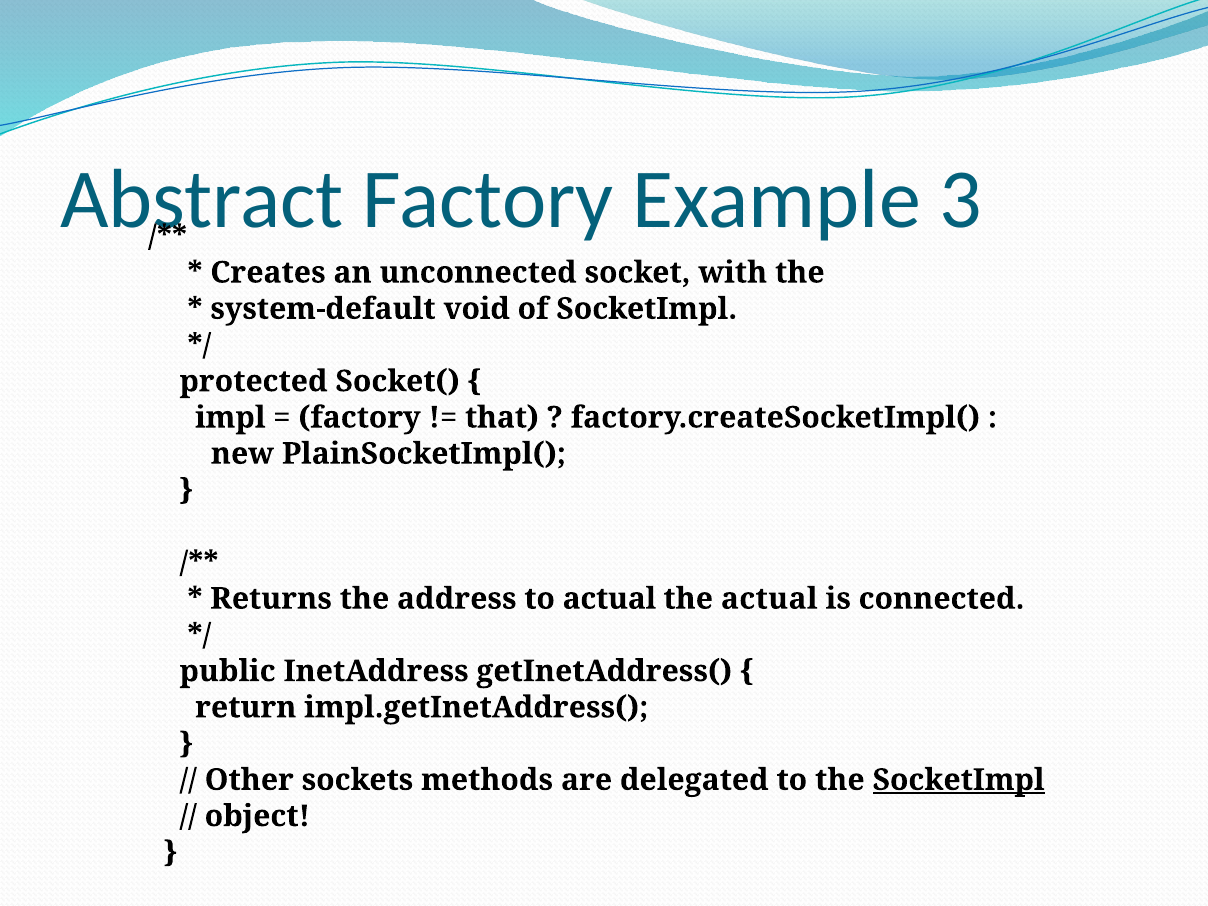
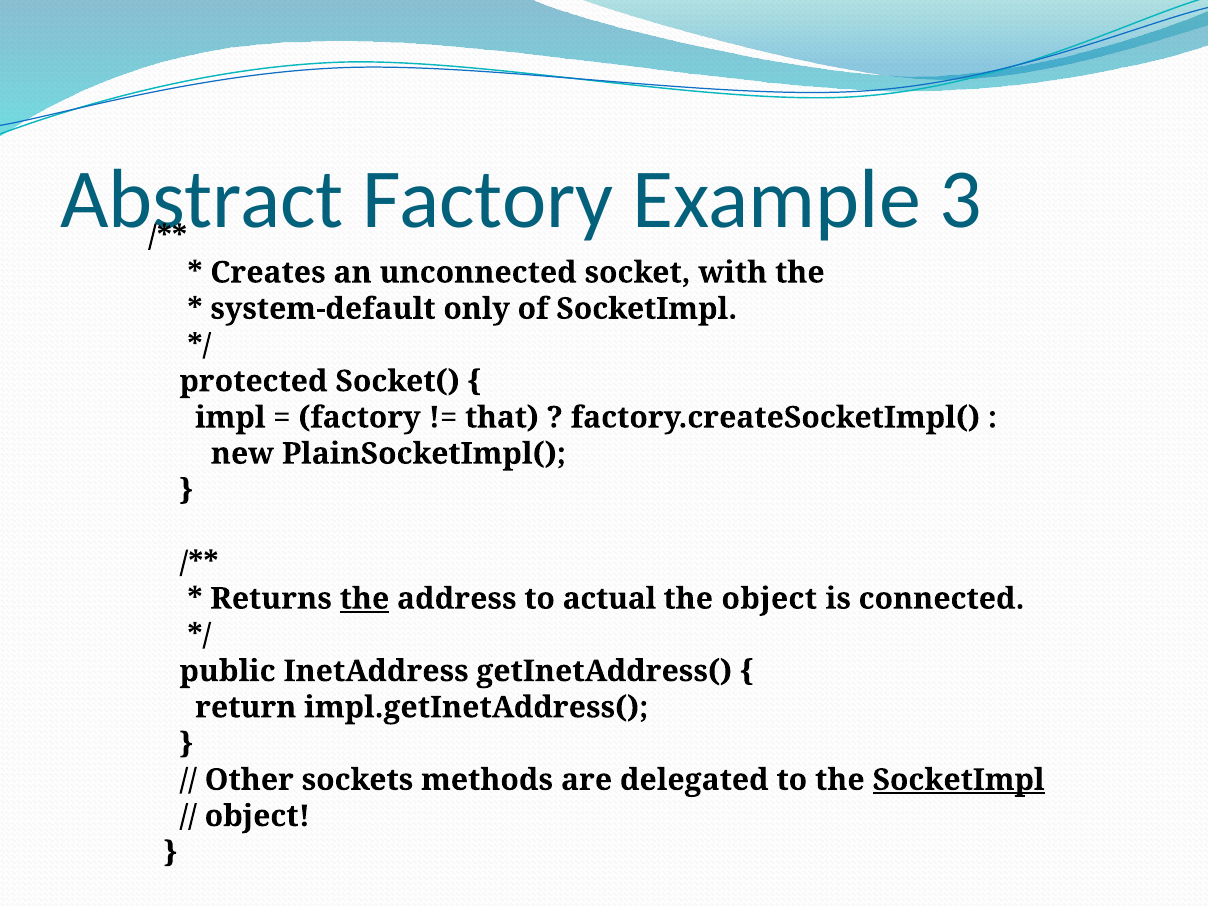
void: void -> only (477, 309)
the underline: none -> present (364, 599)
the actual: actual -> object (769, 599)
